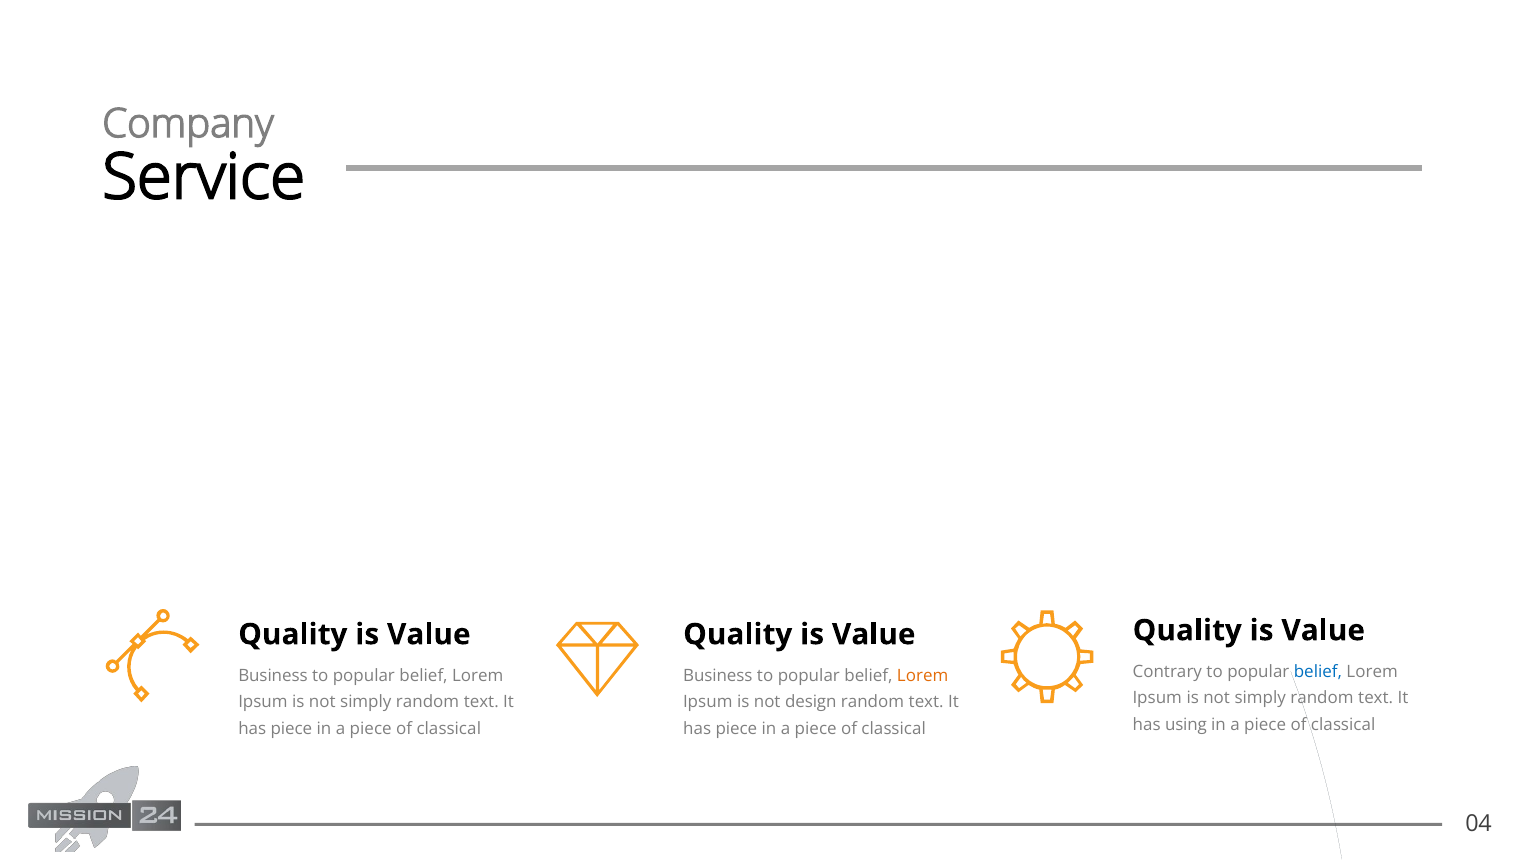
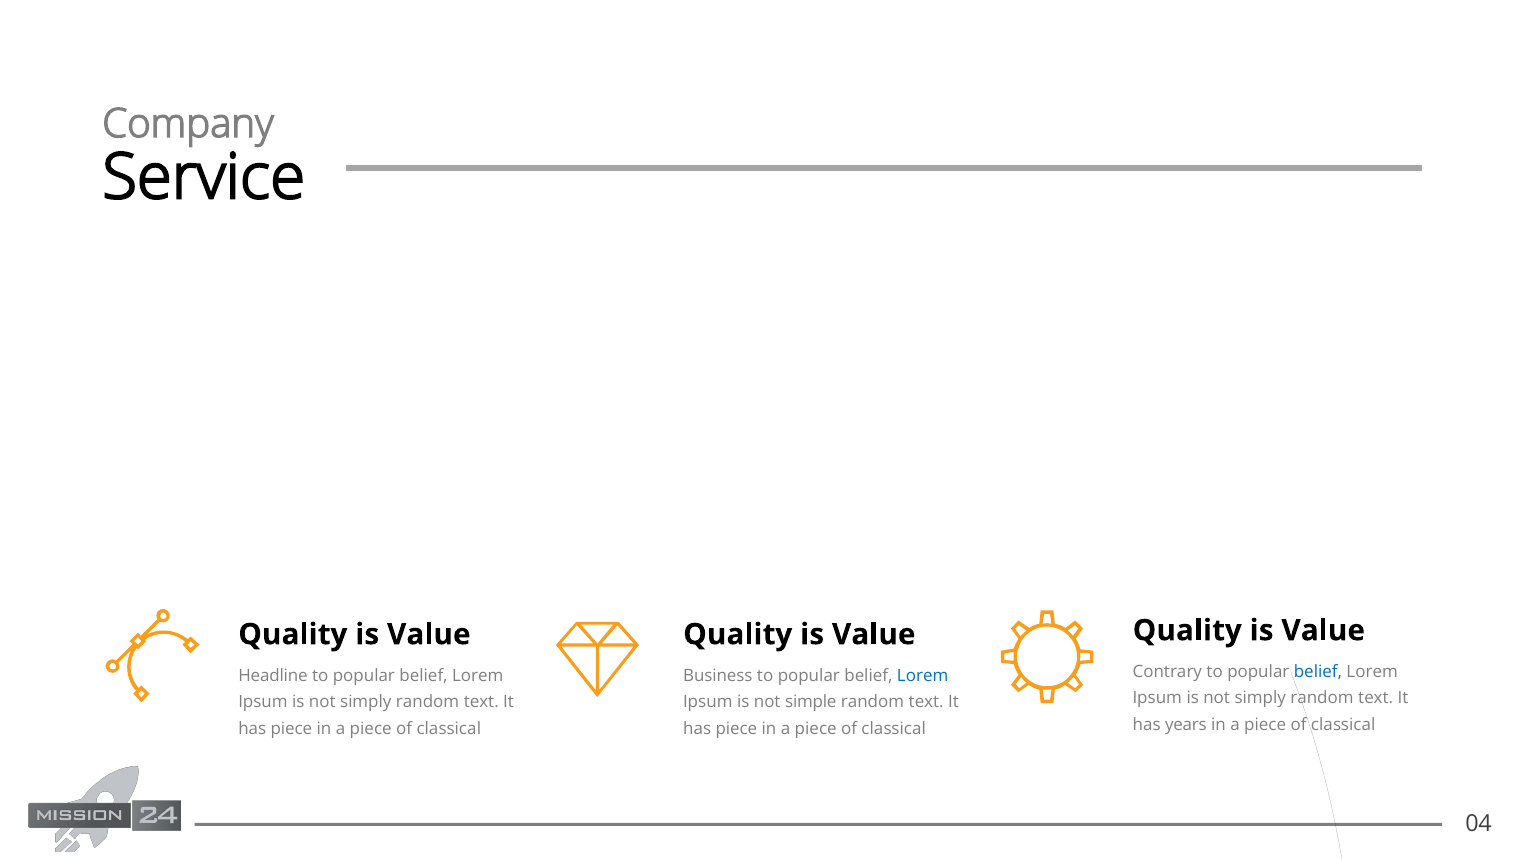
Business: Business -> Headline (273, 676)
Lorem colour: orange -> blue (923, 676)
design: design -> simple (811, 702)
using: using -> years (1186, 725)
